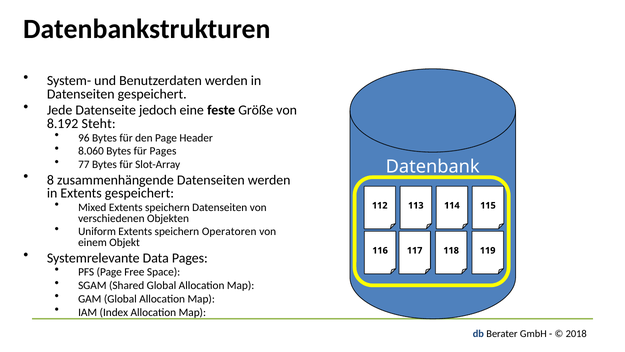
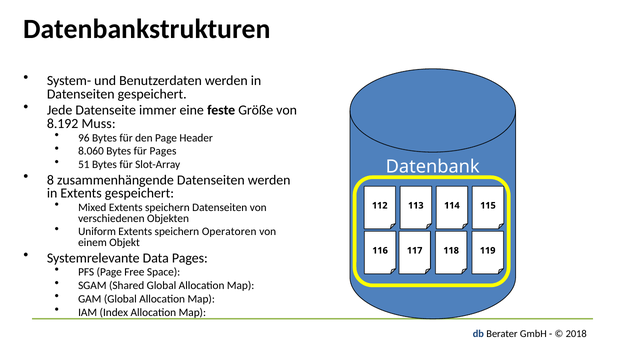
jedoch: jedoch -> immer (158, 110)
Steht: Steht -> Muss (99, 124)
77: 77 -> 51 (84, 164)
